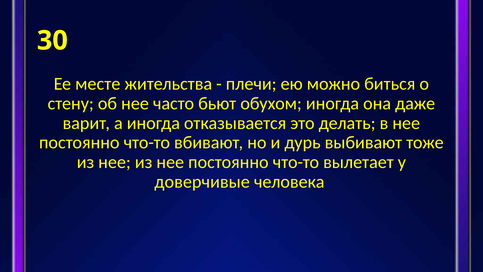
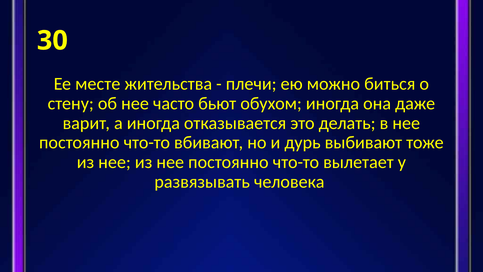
доверчивые: доверчивые -> развязывать (202, 182)
